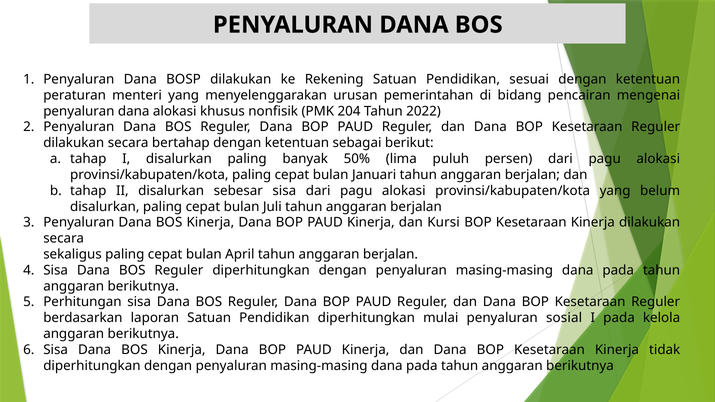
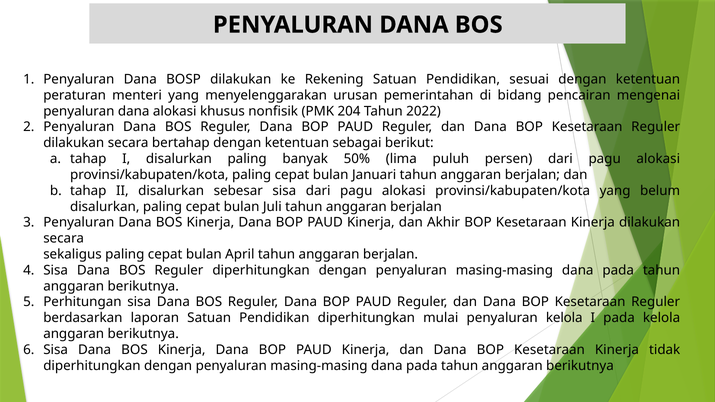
Kursi: Kursi -> Akhir (444, 223)
penyaluran sosial: sosial -> kelola (564, 318)
